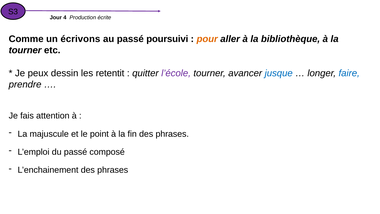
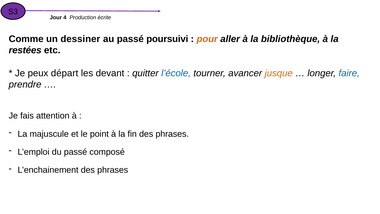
écrivons: écrivons -> dessiner (80, 39)
tourner: tourner -> restées (25, 50)
dessin: dessin -> départ (65, 73)
retentit: retentit -> devant (110, 73)
l’école colour: purple -> blue (176, 73)
jusque colour: blue -> orange (279, 73)
